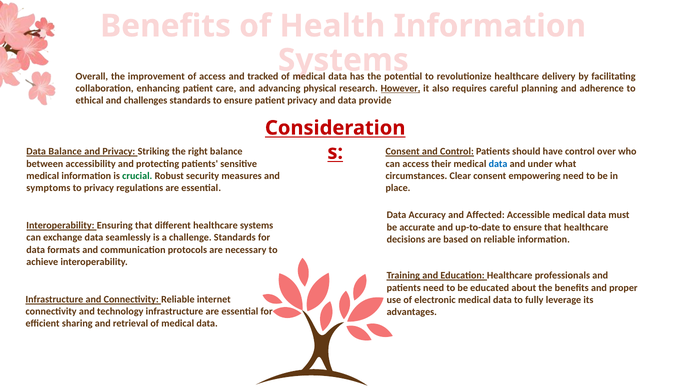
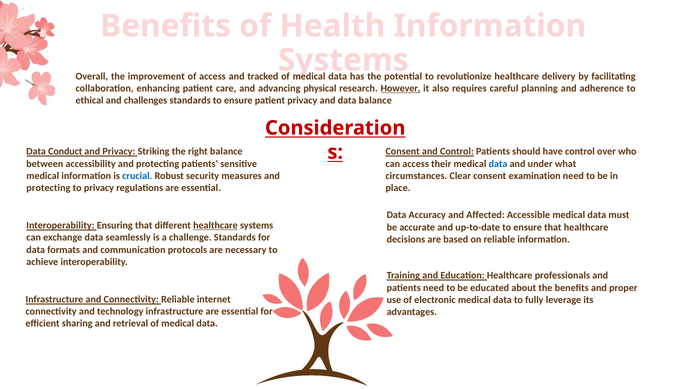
data provide: provide -> balance (375, 100)
Data Balance: Balance -> Conduct (65, 152)
crucial colour: green -> blue (137, 176)
empowering: empowering -> examination (535, 176)
symptoms: symptoms -> protecting (48, 188)
healthcare underline: none -> present (215, 225)
